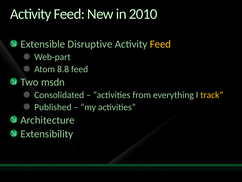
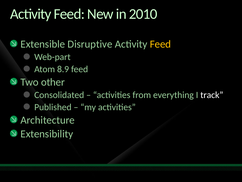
8.8: 8.8 -> 8.9 (63, 69)
msdn: msdn -> other (53, 82)
track colour: yellow -> white (212, 95)
